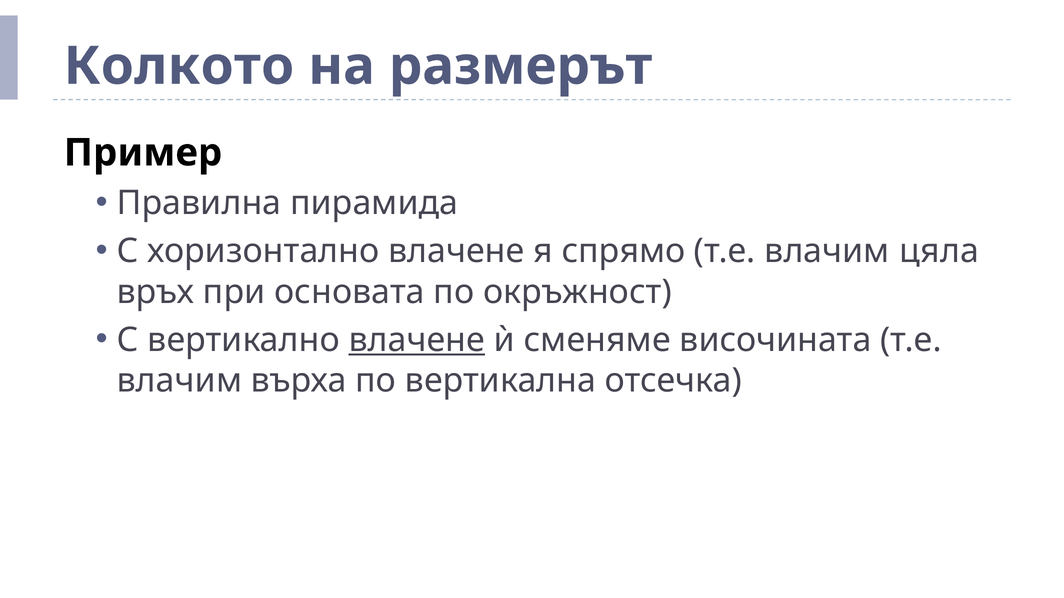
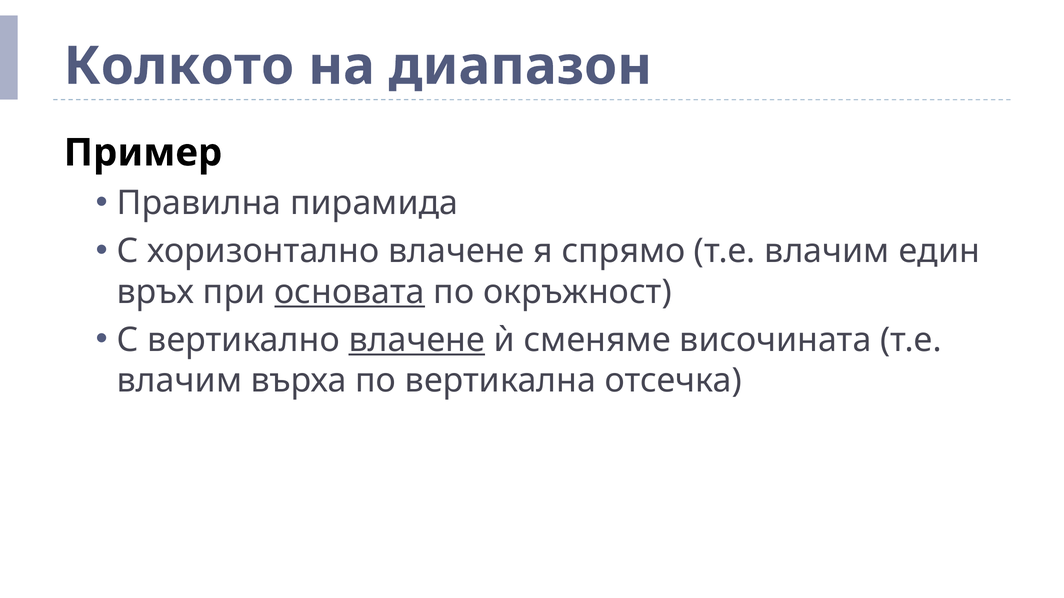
размерът: размерът -> диапазон (520, 66)
цяла: цяла -> един (939, 251)
основата underline: none -> present (350, 292)
